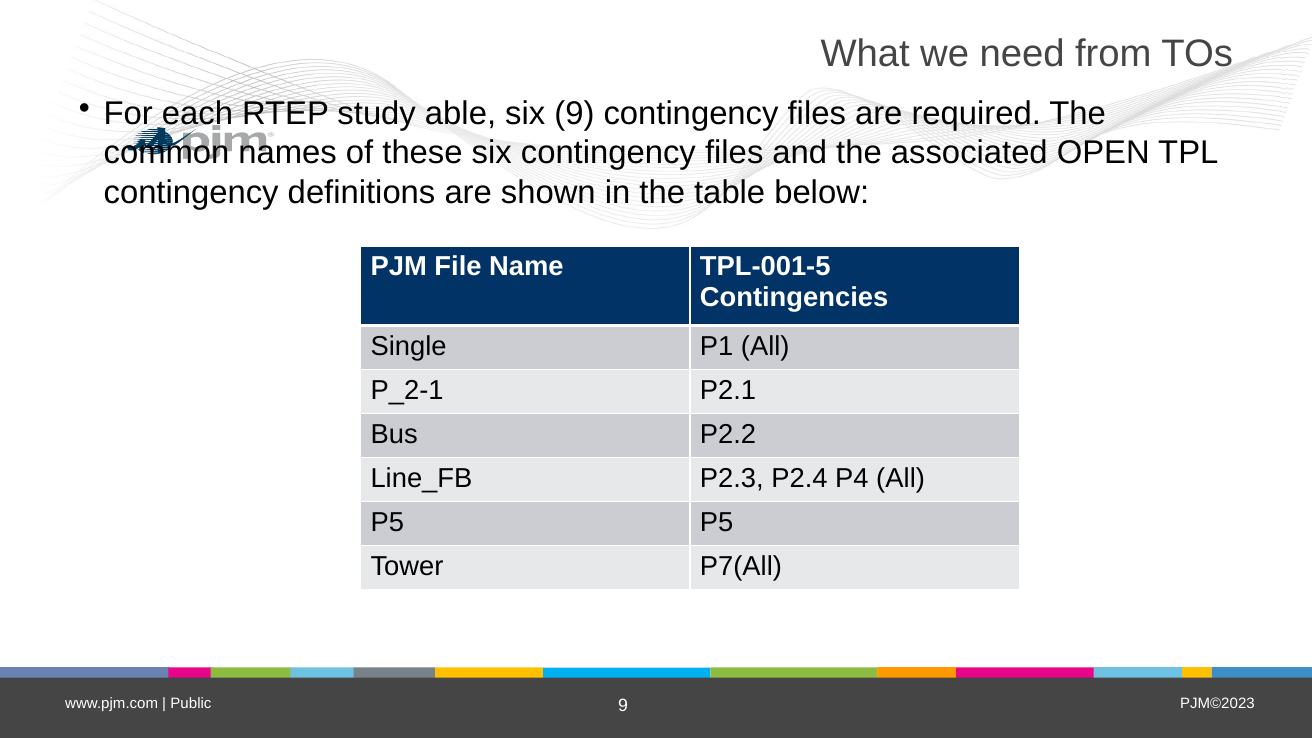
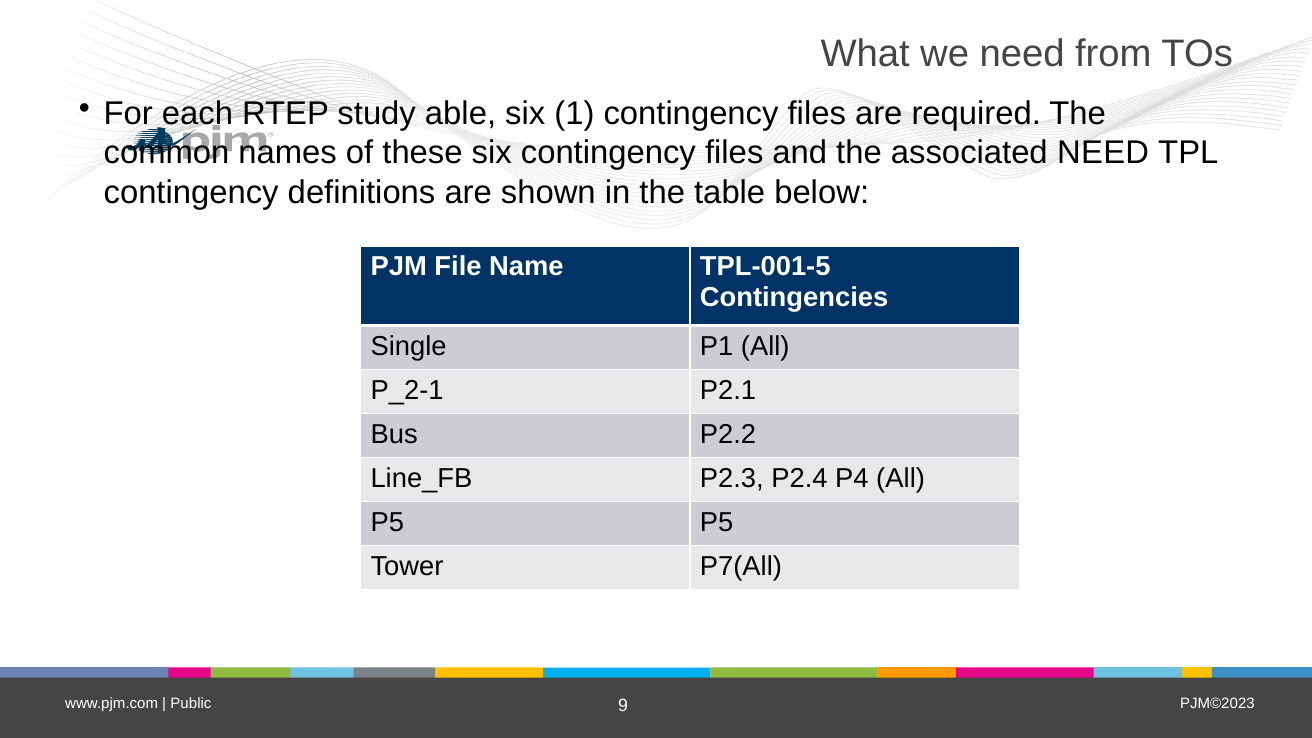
six 9: 9 -> 1 (574, 114)
associated OPEN: OPEN -> NEED (1103, 153)
